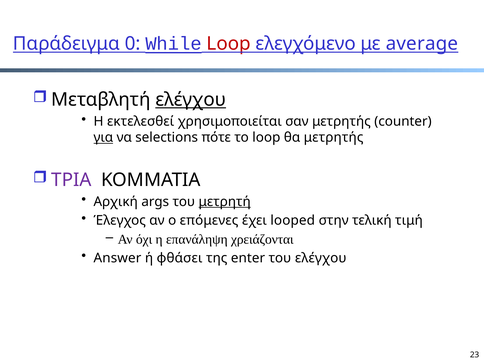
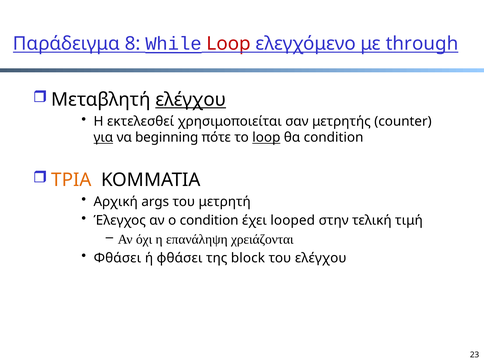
0: 0 -> 8 (133, 44)
average: average -> through (422, 44)
selections: selections -> beginning (167, 138)
loop underline: none -> present (266, 138)
θα μετρητής: μετρητής -> condition (334, 138)
ΤΡΙΑ colour: purple -> orange (71, 180)
μετρητή underline: present -> none (225, 202)
ο επόμενες: επόμενες -> condition (209, 220)
Answer: Answer -> Φθάσει (117, 258)
enter: enter -> block (248, 258)
